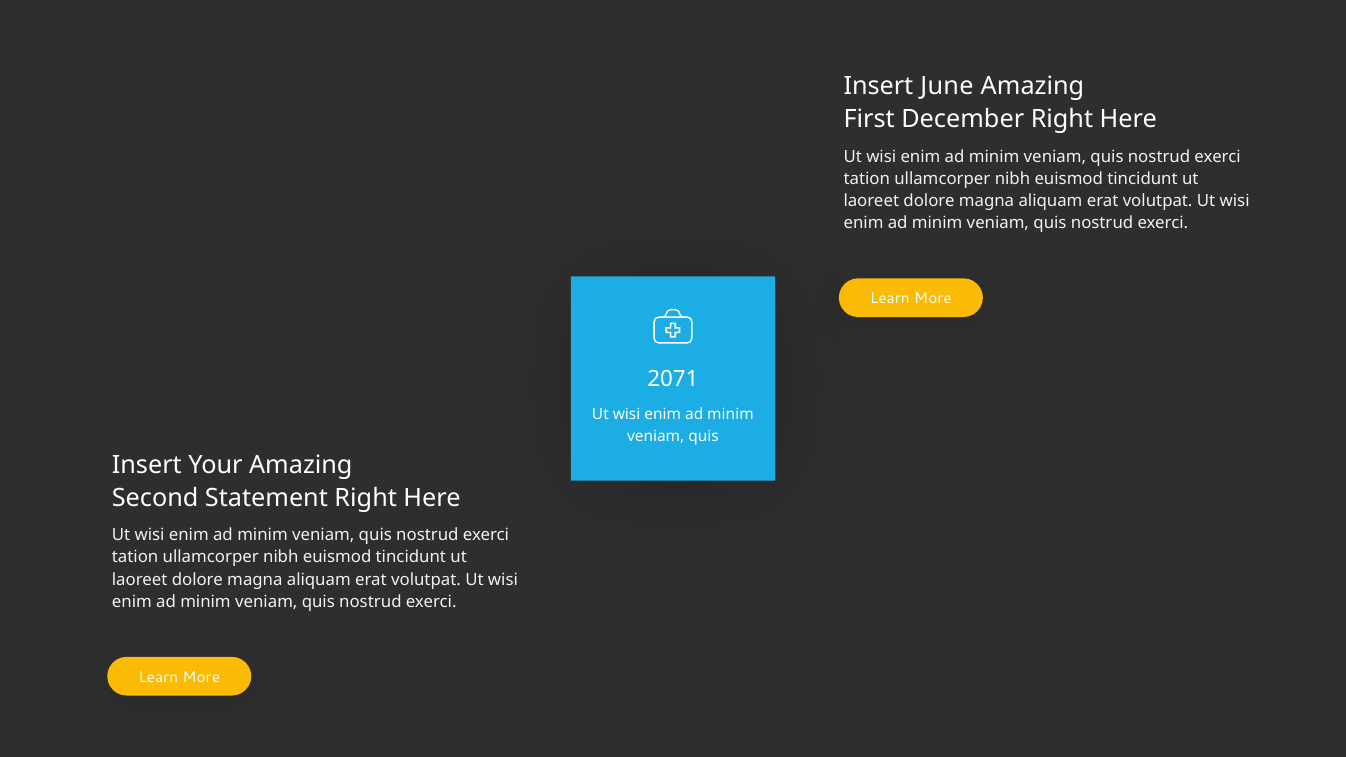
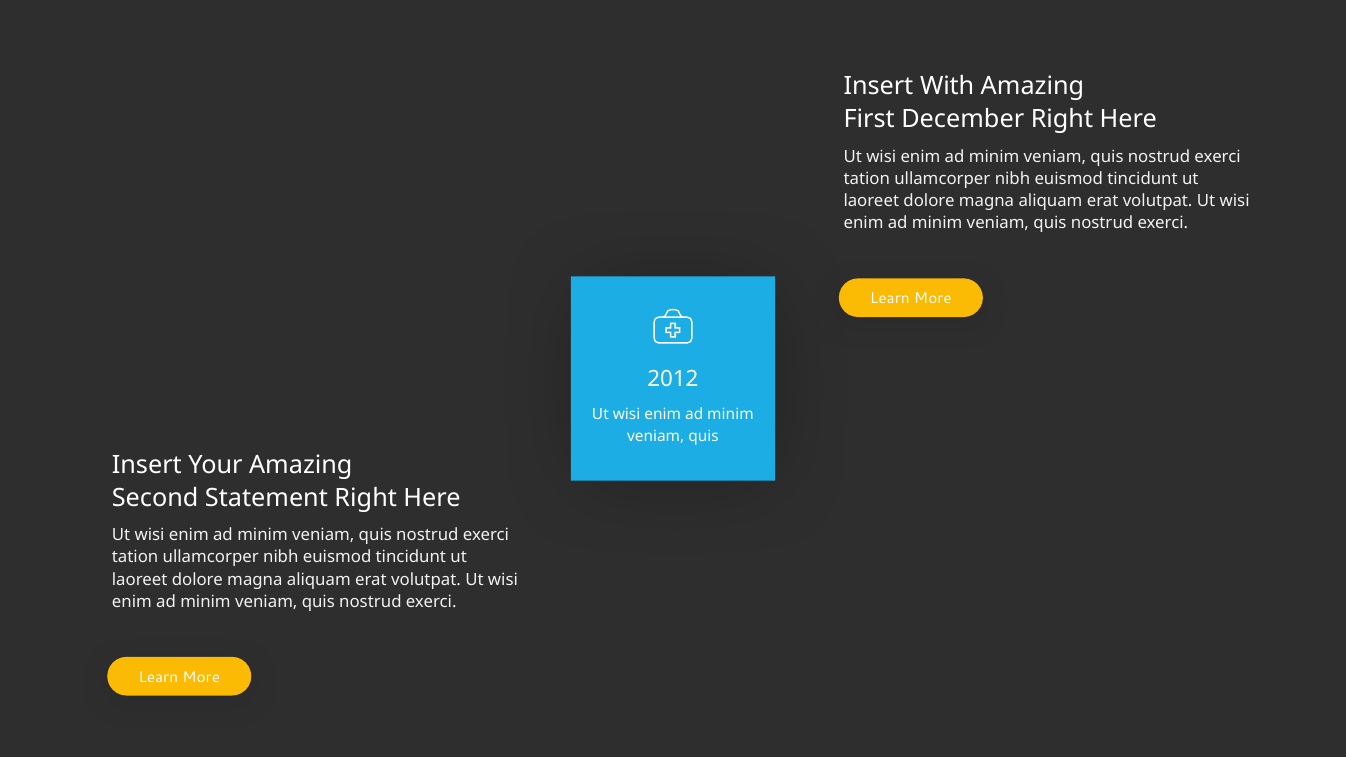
June: June -> With (947, 86)
2071: 2071 -> 2012 (673, 379)
